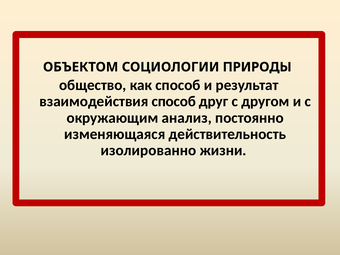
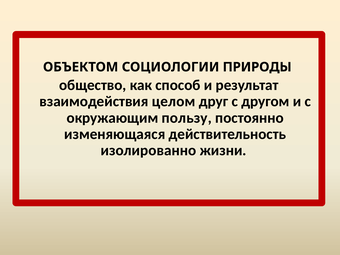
взаимодействия способ: способ -> целом (174, 101)
анализ: анализ -> пользу (187, 118)
